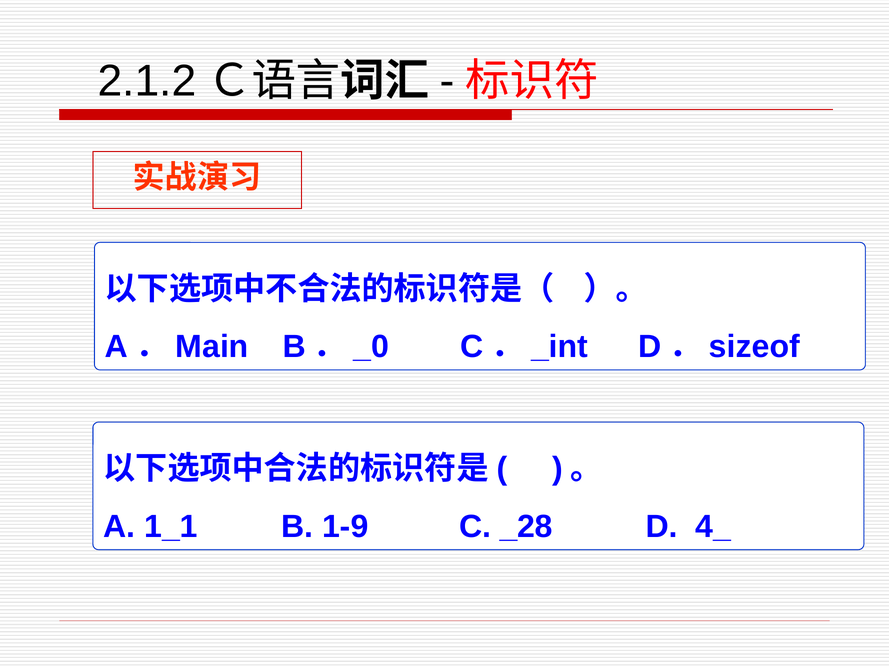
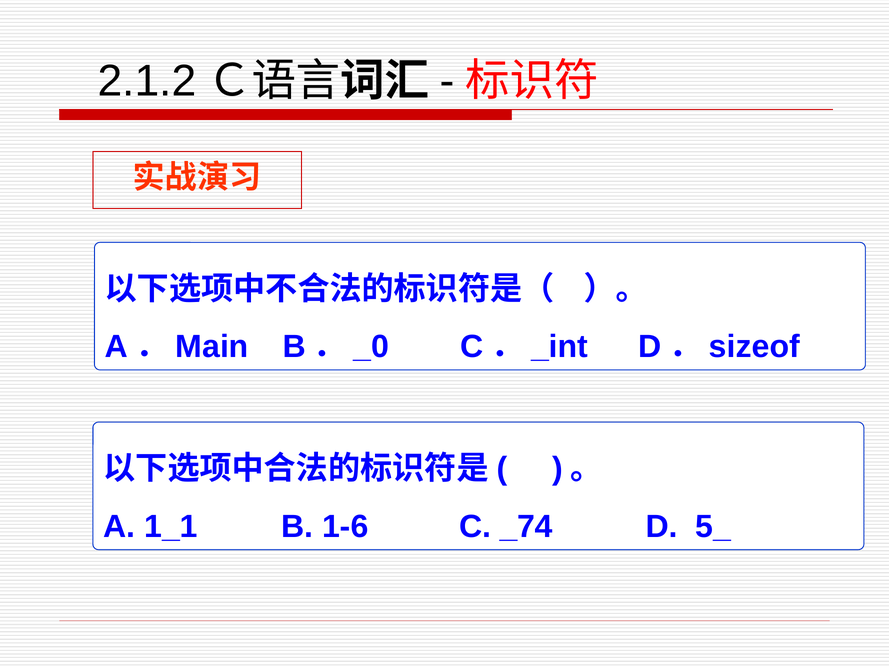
1-9: 1-9 -> 1-6 (345, 526)
_28: _28 -> _74 (526, 526)
4_: 4_ -> 5_ (713, 526)
